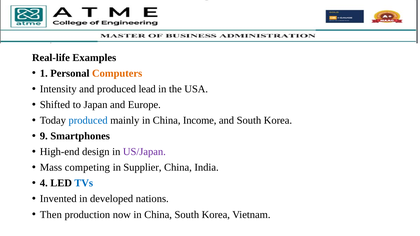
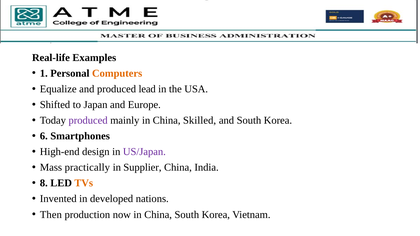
Intensity: Intensity -> Equalize (58, 89)
produced colour: blue -> purple (88, 120)
Income: Income -> Skilled (200, 120)
9: 9 -> 6 (44, 136)
competing: competing -> practically (87, 168)
4: 4 -> 8 (44, 183)
TVs colour: blue -> orange (84, 183)
